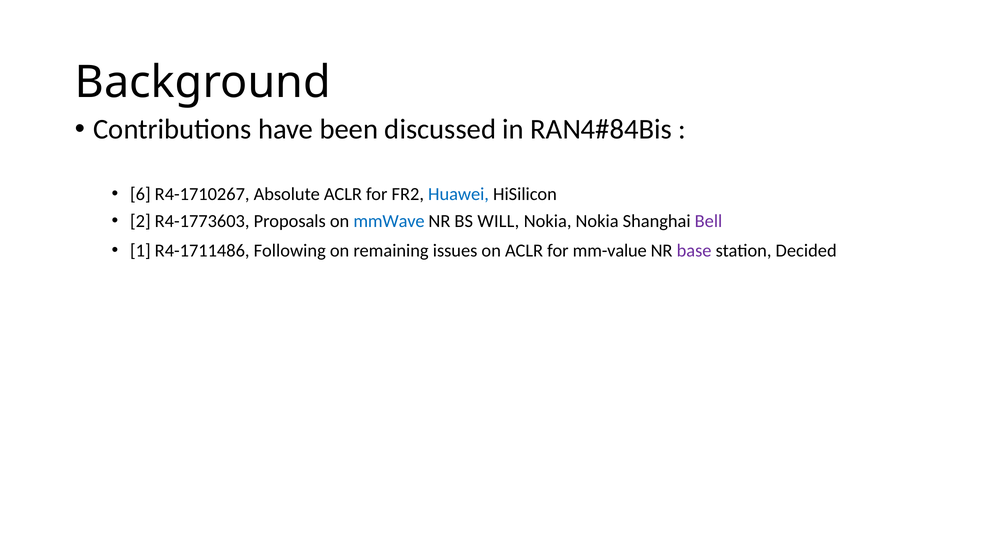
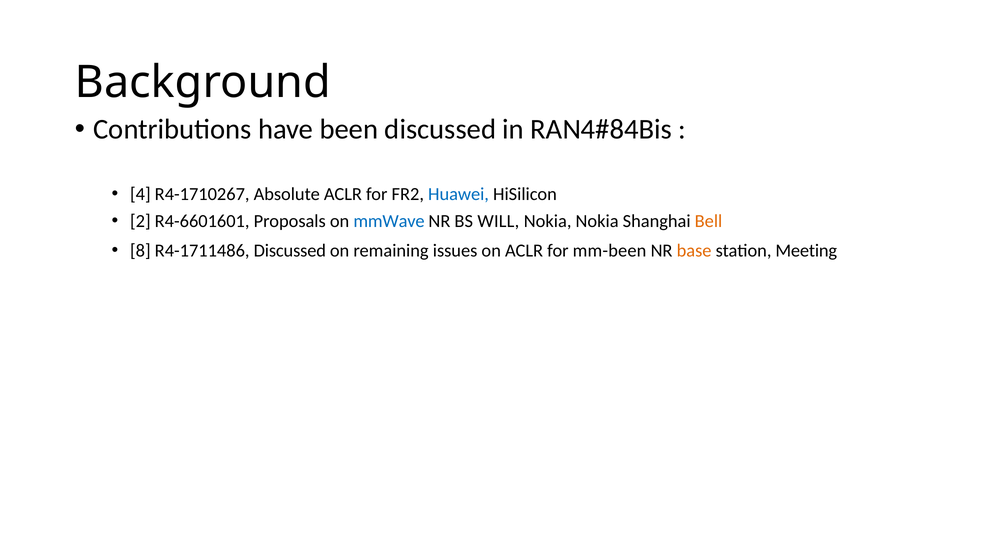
6: 6 -> 4 (140, 194)
R4-1773603: R4-1773603 -> R4-6601601 (202, 221)
Bell colour: purple -> orange (709, 221)
1: 1 -> 8 (140, 251)
R4-1711486 Following: Following -> Discussed (290, 251)
mm-value: mm-value -> mm-been (610, 251)
base colour: purple -> orange (694, 251)
Decided: Decided -> Meeting (806, 251)
